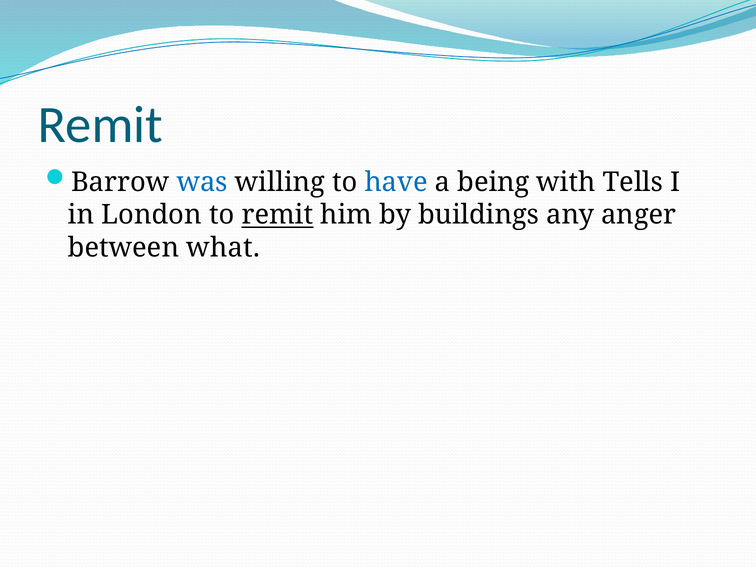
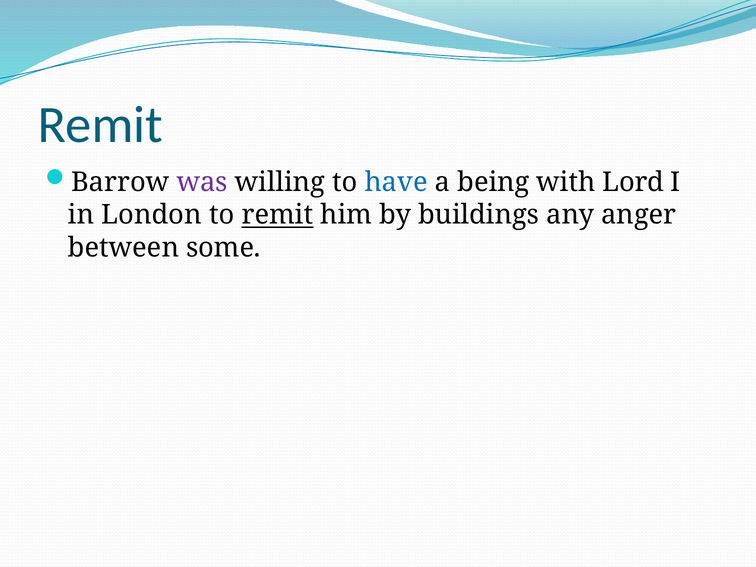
was colour: blue -> purple (202, 182)
Tells: Tells -> Lord (633, 182)
what: what -> some (224, 247)
